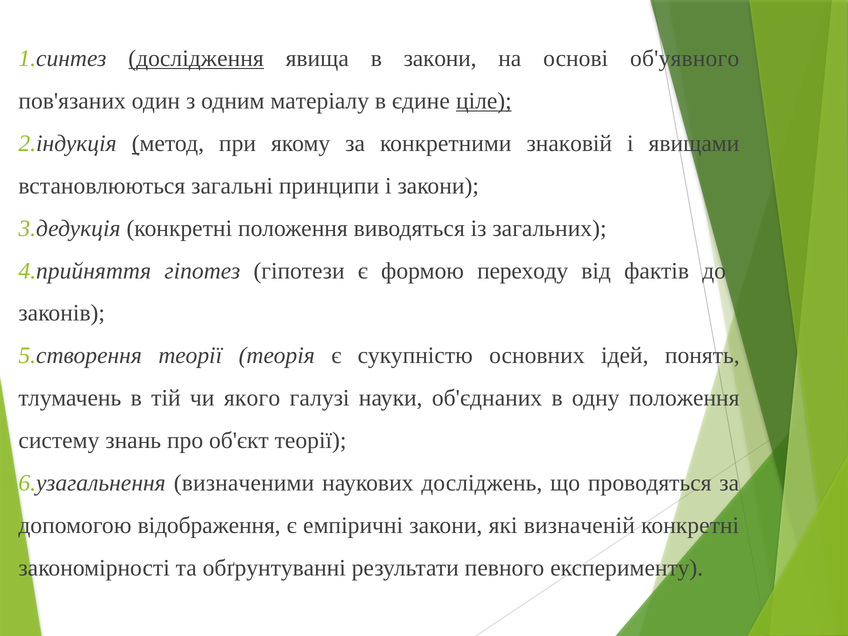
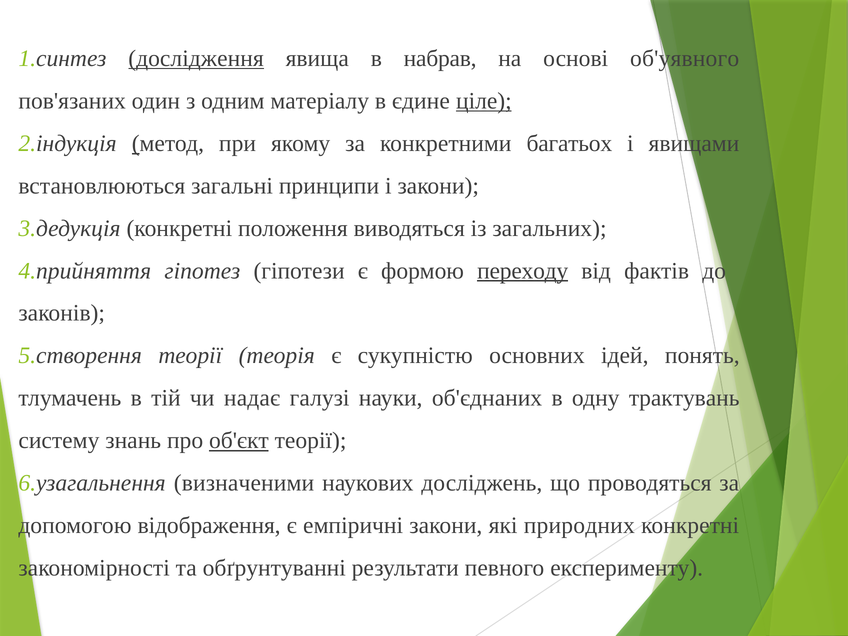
в закони: закони -> набрав (440, 58)
знаковій: знаковій -> багатьох (569, 143)
переходу underline: none -> present (523, 271)
якого: якого -> надає (252, 398)
одну положення: положення -> трактувань (684, 398)
об'єкт underline: none -> present (239, 441)
визначеній: визначеній -> природних (579, 526)
